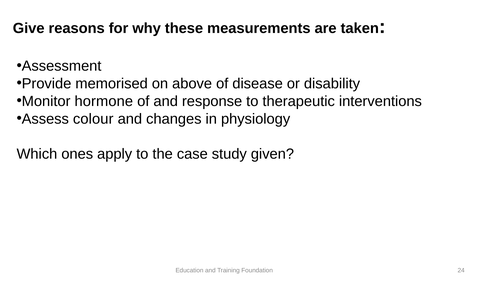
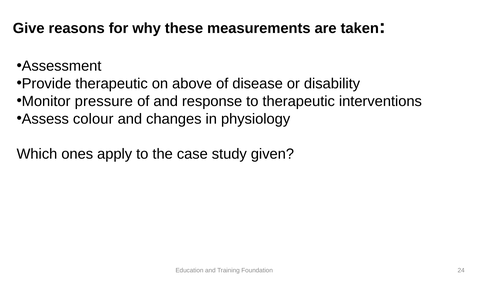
Provide memorised: memorised -> therapeutic (112, 84)
hormone: hormone -> pressure (104, 101)
